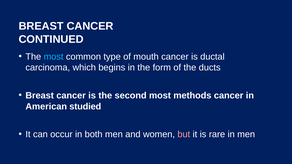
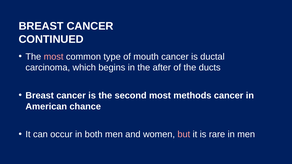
most colour: light blue -> pink (54, 57)
form: form -> after (162, 68)
studied: studied -> chance (85, 107)
